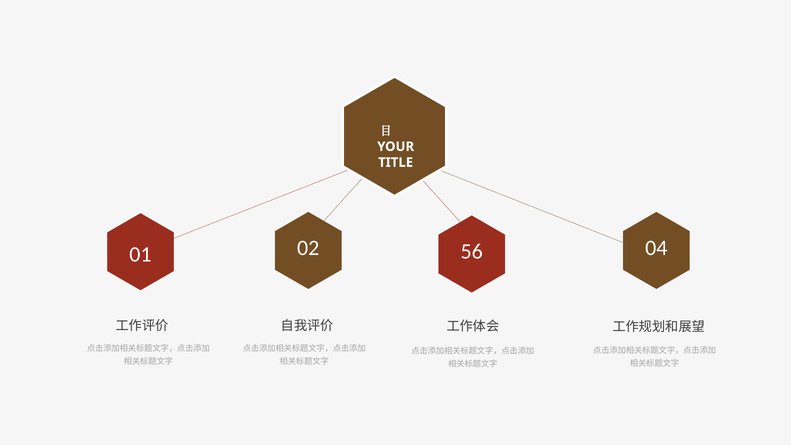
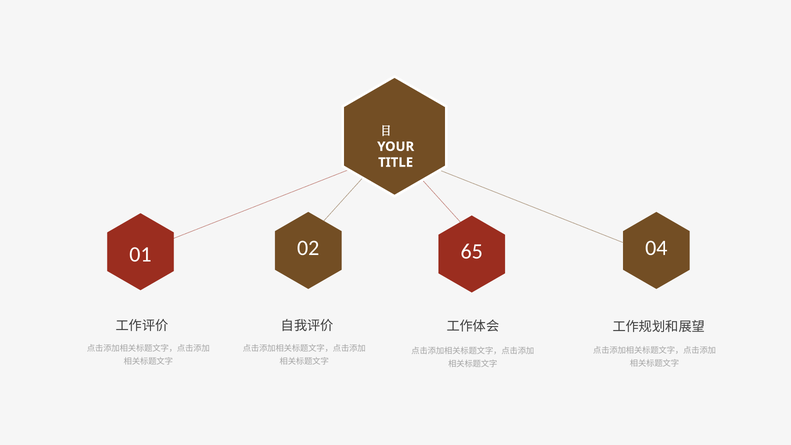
56: 56 -> 65 (472, 252)
